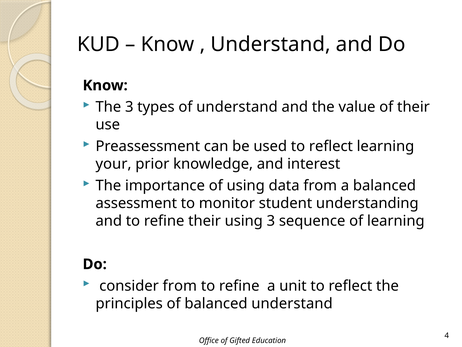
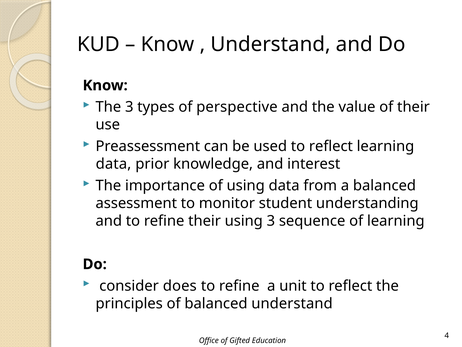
of understand: understand -> perspective (237, 107)
your: your -> data (113, 164)
consider from: from -> does (180, 285)
